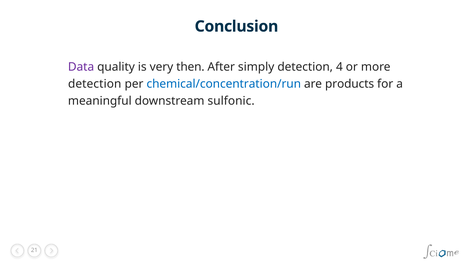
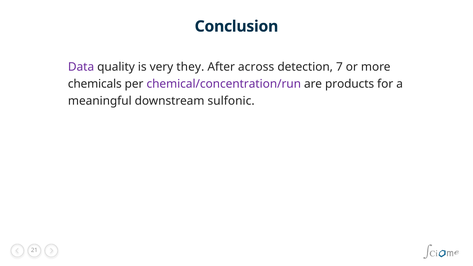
then: then -> they (190, 67)
simply: simply -> across (256, 67)
4: 4 -> 7 (339, 67)
detection: detection -> chemicals (95, 84)
chemical/concentration/run colour: blue -> purple (224, 84)
